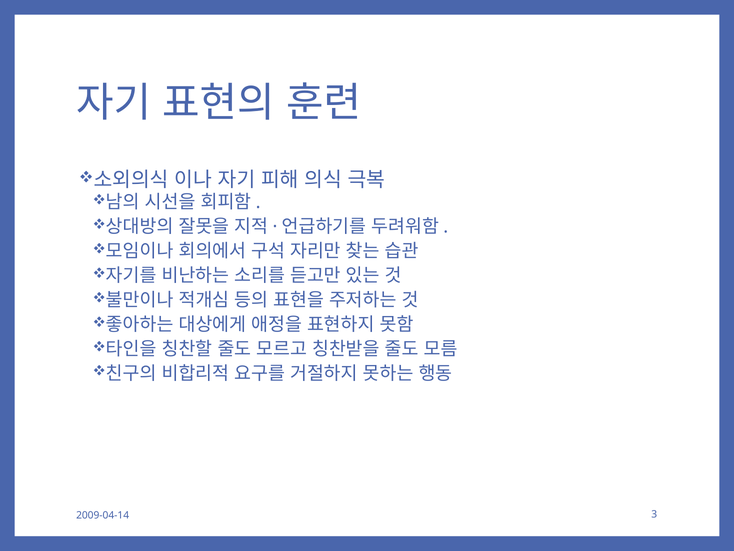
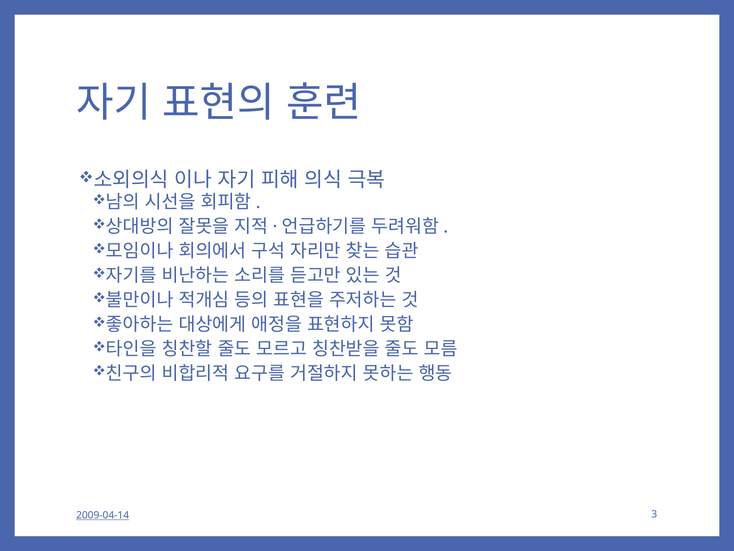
2009-04-14 underline: none -> present (103, 515)
